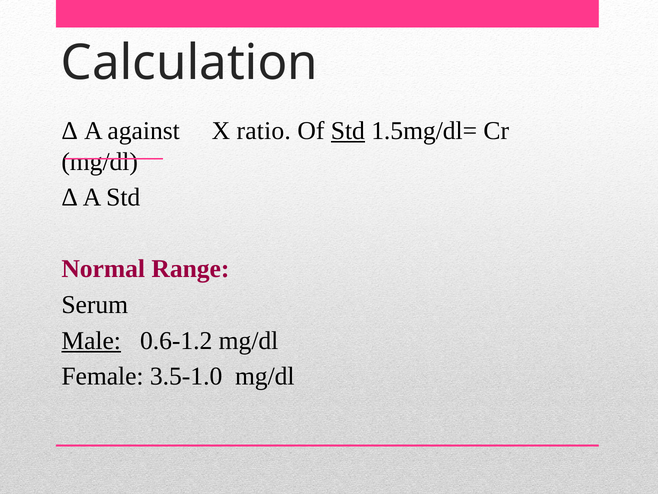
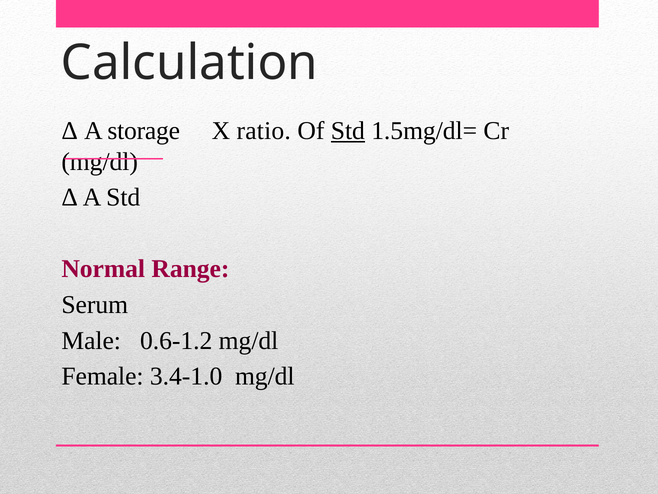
against: against -> storage (144, 131)
Male underline: present -> none (91, 340)
3.5-1.0: 3.5-1.0 -> 3.4-1.0 (186, 376)
